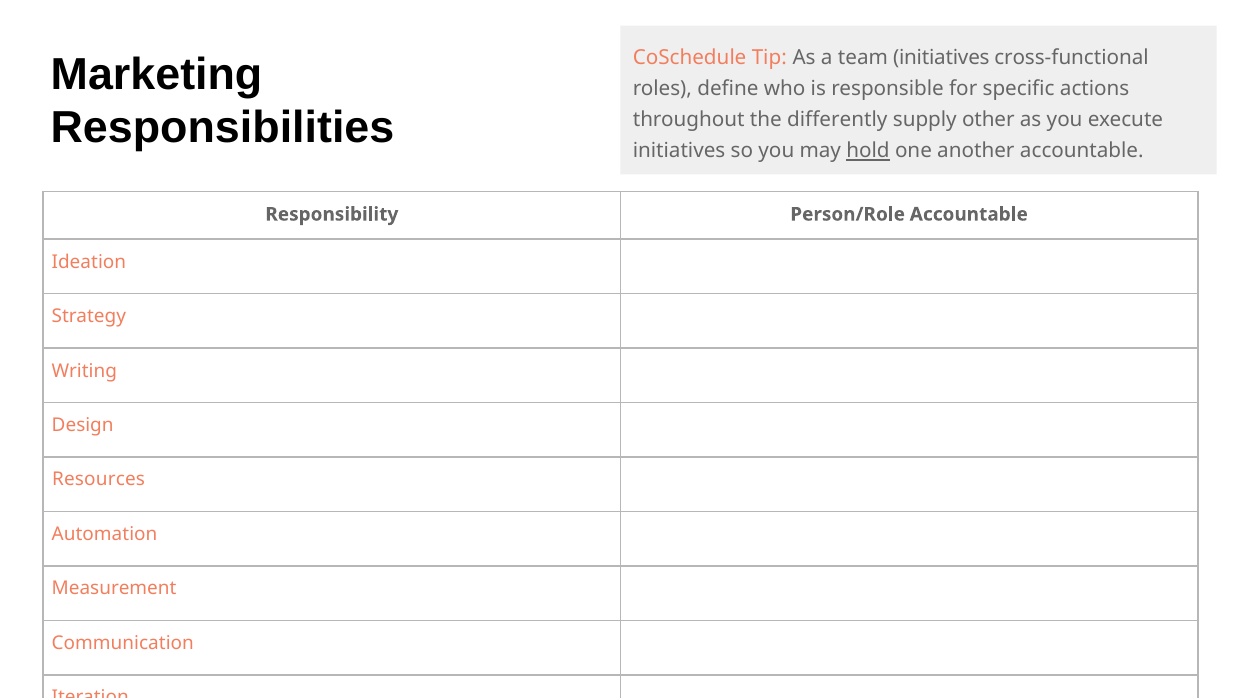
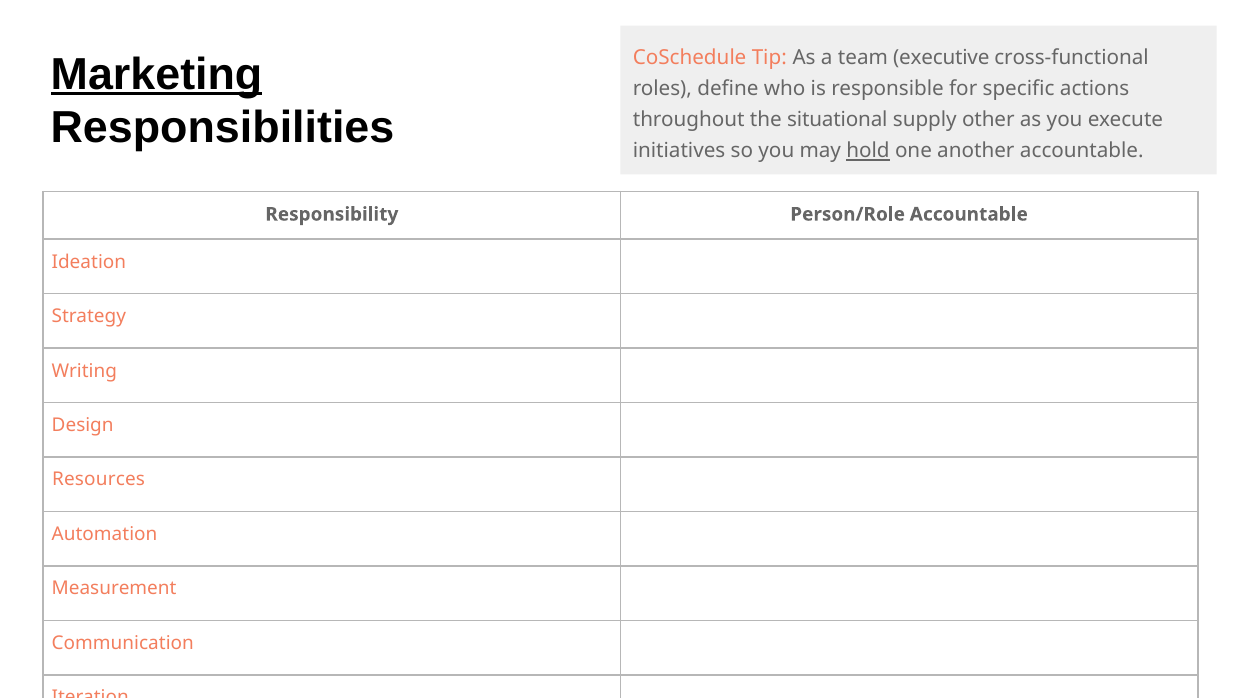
team initiatives: initiatives -> executive (941, 58)
Marketing underline: none -> present (157, 74)
differently: differently -> situational (837, 120)
